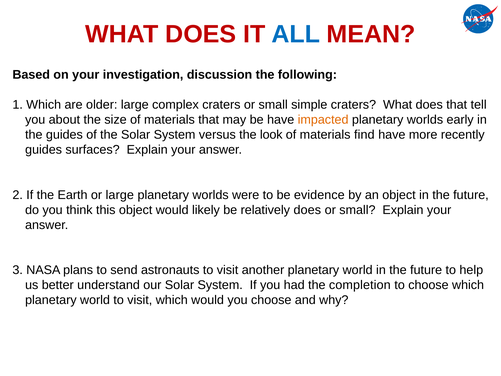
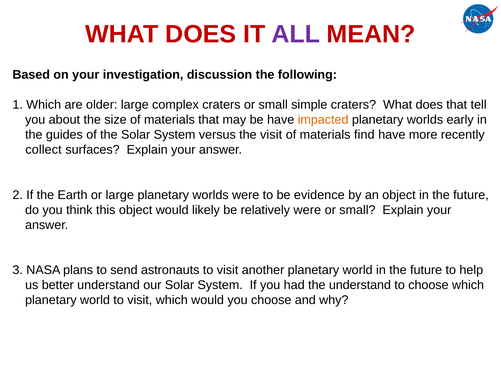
ALL colour: blue -> purple (296, 34)
the look: look -> visit (271, 135)
guides: guides -> collect (43, 150)
relatively does: does -> were (307, 210)
the completion: completion -> understand (360, 285)
